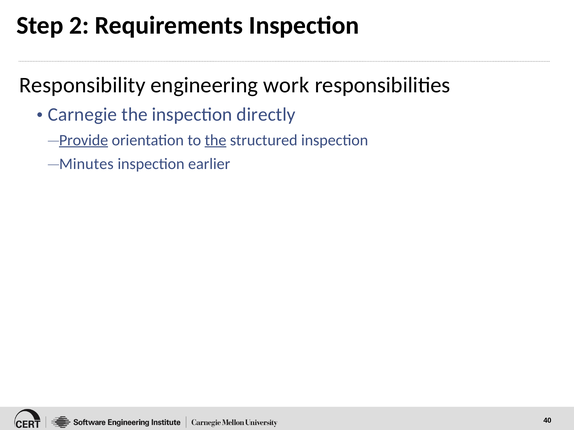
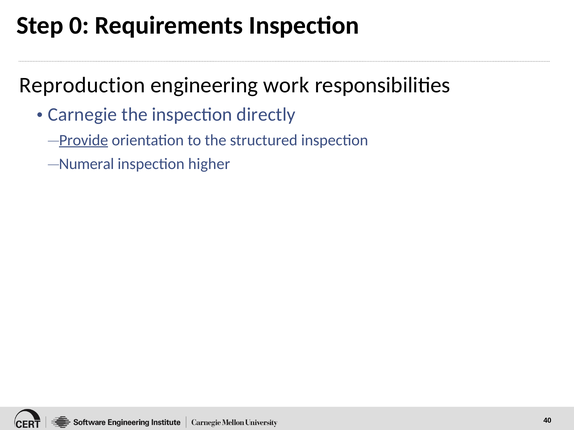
2: 2 -> 0 (79, 26)
Responsibility: Responsibility -> Reproduction (82, 85)
the underline: present -> none (216, 140)
Minutes: Minutes -> Numeral (86, 164)
earlier: earlier -> higher (209, 164)
